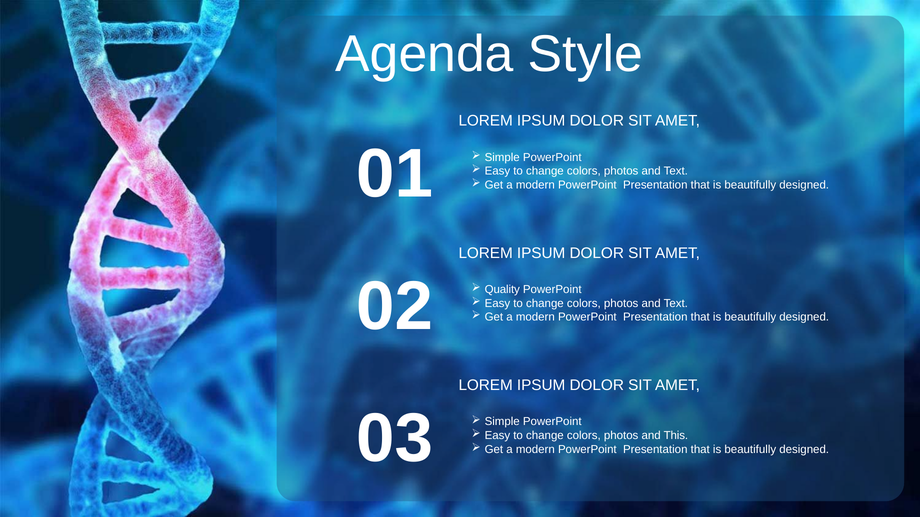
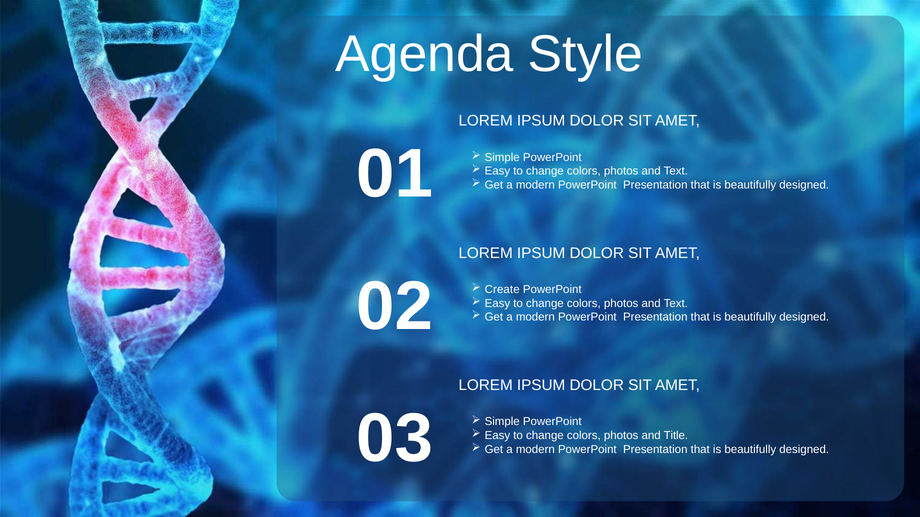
Quality: Quality -> Create (502, 290)
This: This -> Title (676, 436)
